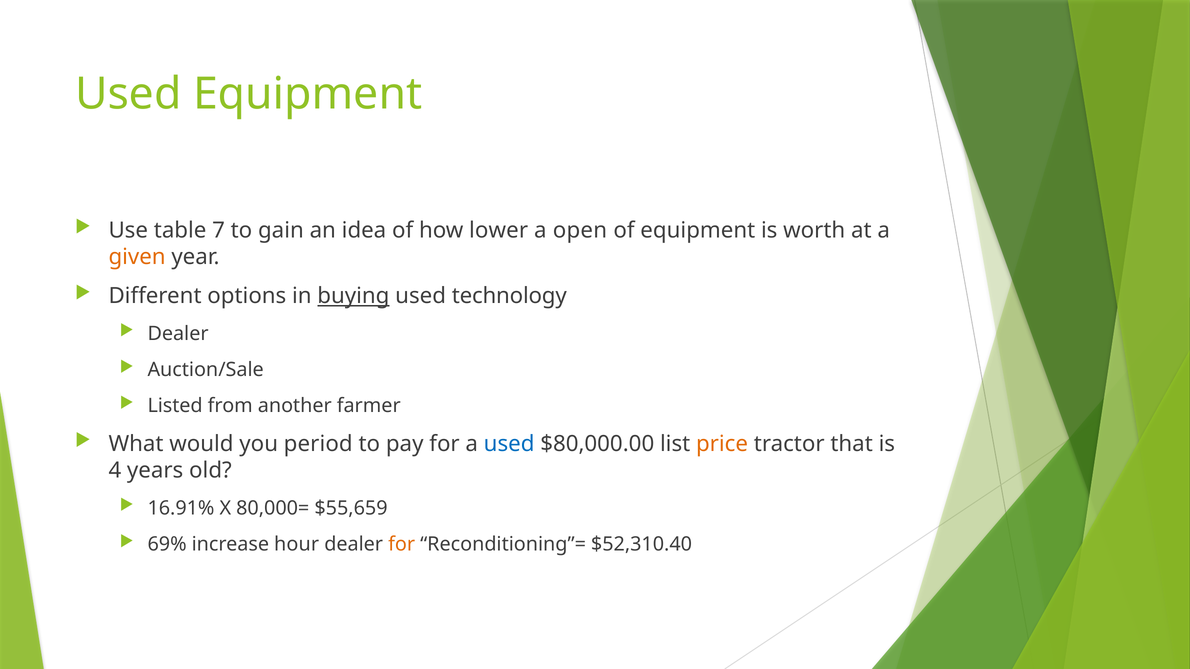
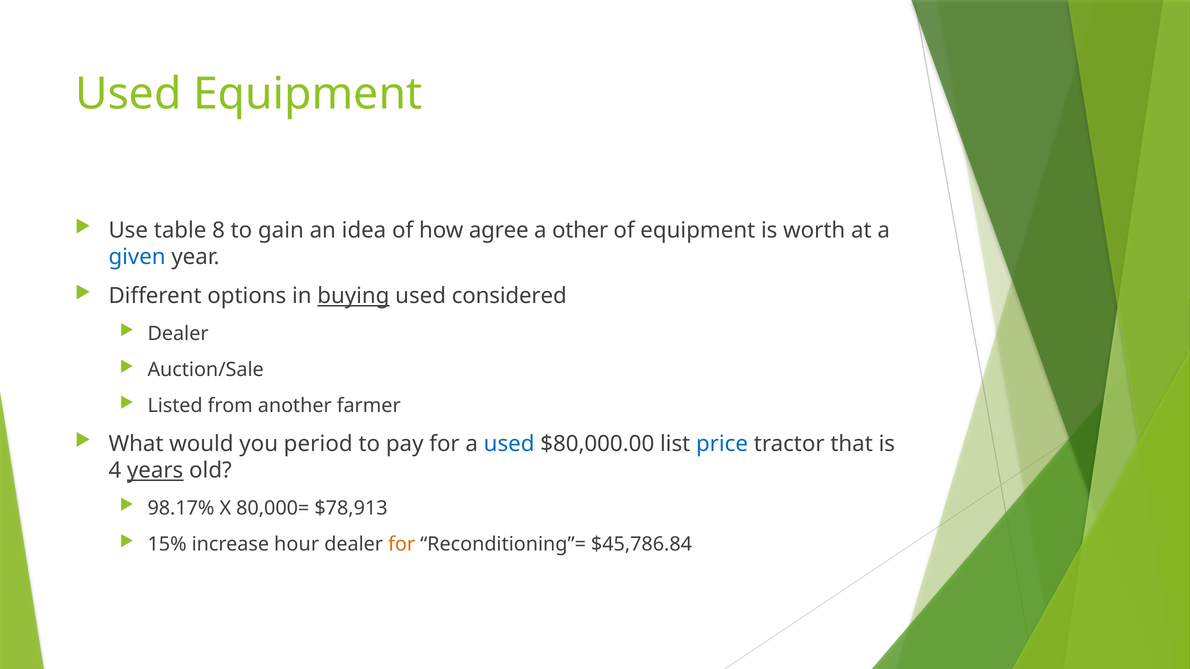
7: 7 -> 8 (219, 230)
lower: lower -> agree (499, 230)
open: open -> other (580, 230)
given colour: orange -> blue (137, 257)
technology: technology -> considered (509, 296)
price colour: orange -> blue (722, 444)
years underline: none -> present (155, 471)
16.91%: 16.91% -> 98.17% (181, 508)
$55,659: $55,659 -> $78,913 (351, 508)
69%: 69% -> 15% (167, 544)
$52,310.40: $52,310.40 -> $45,786.84 (642, 544)
